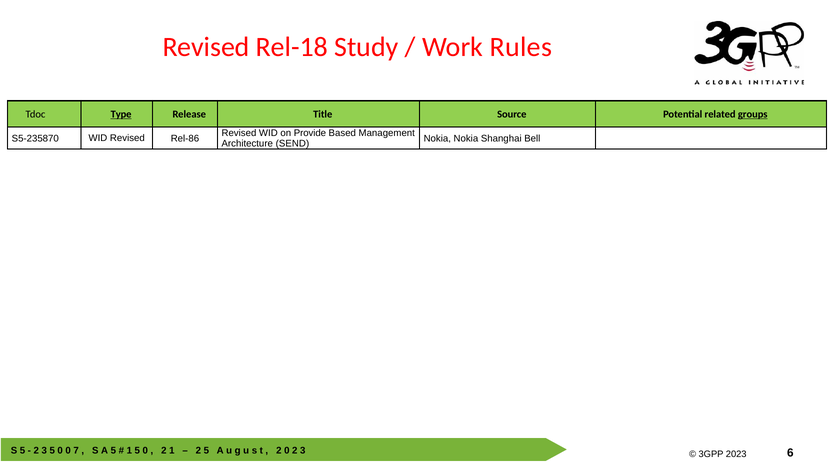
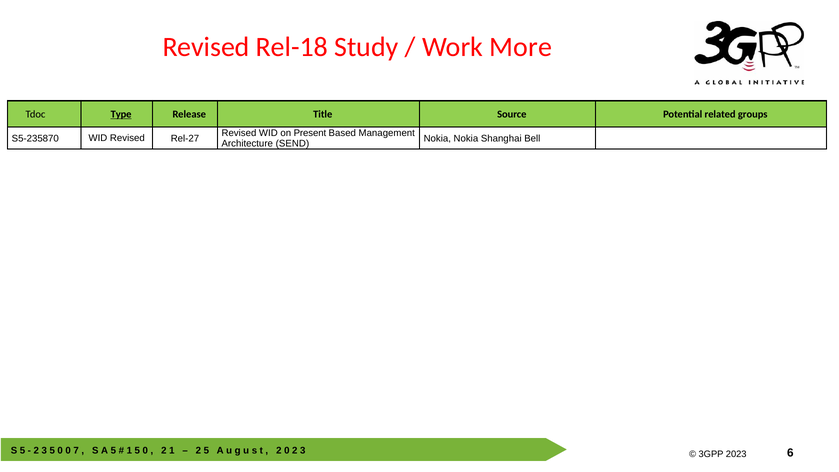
Rules: Rules -> More (521, 47)
groups underline: present -> none (753, 114)
Provide: Provide -> Present (310, 133)
Rel-86: Rel-86 -> Rel-27 (185, 138)
